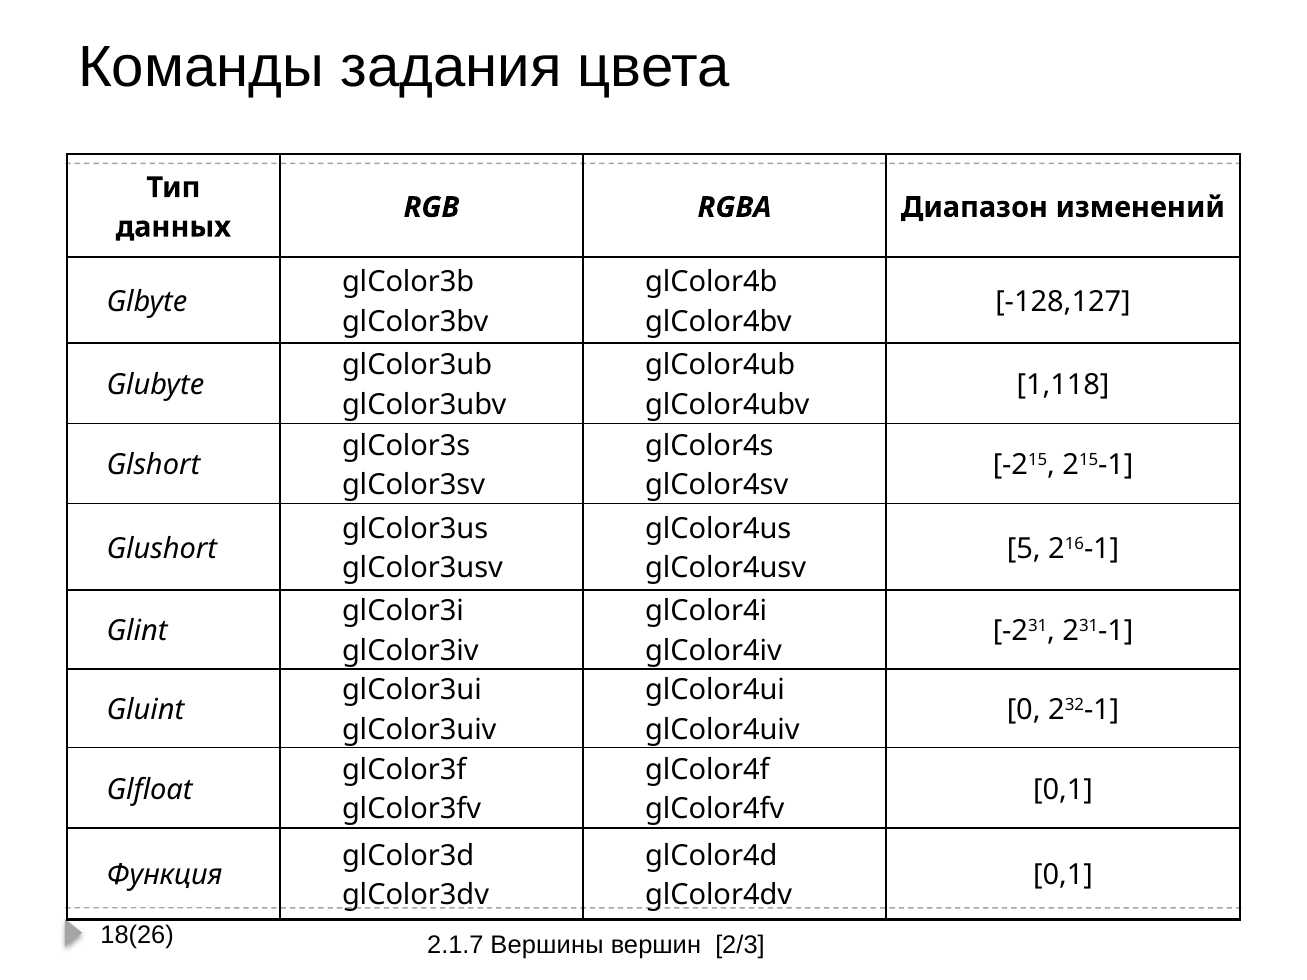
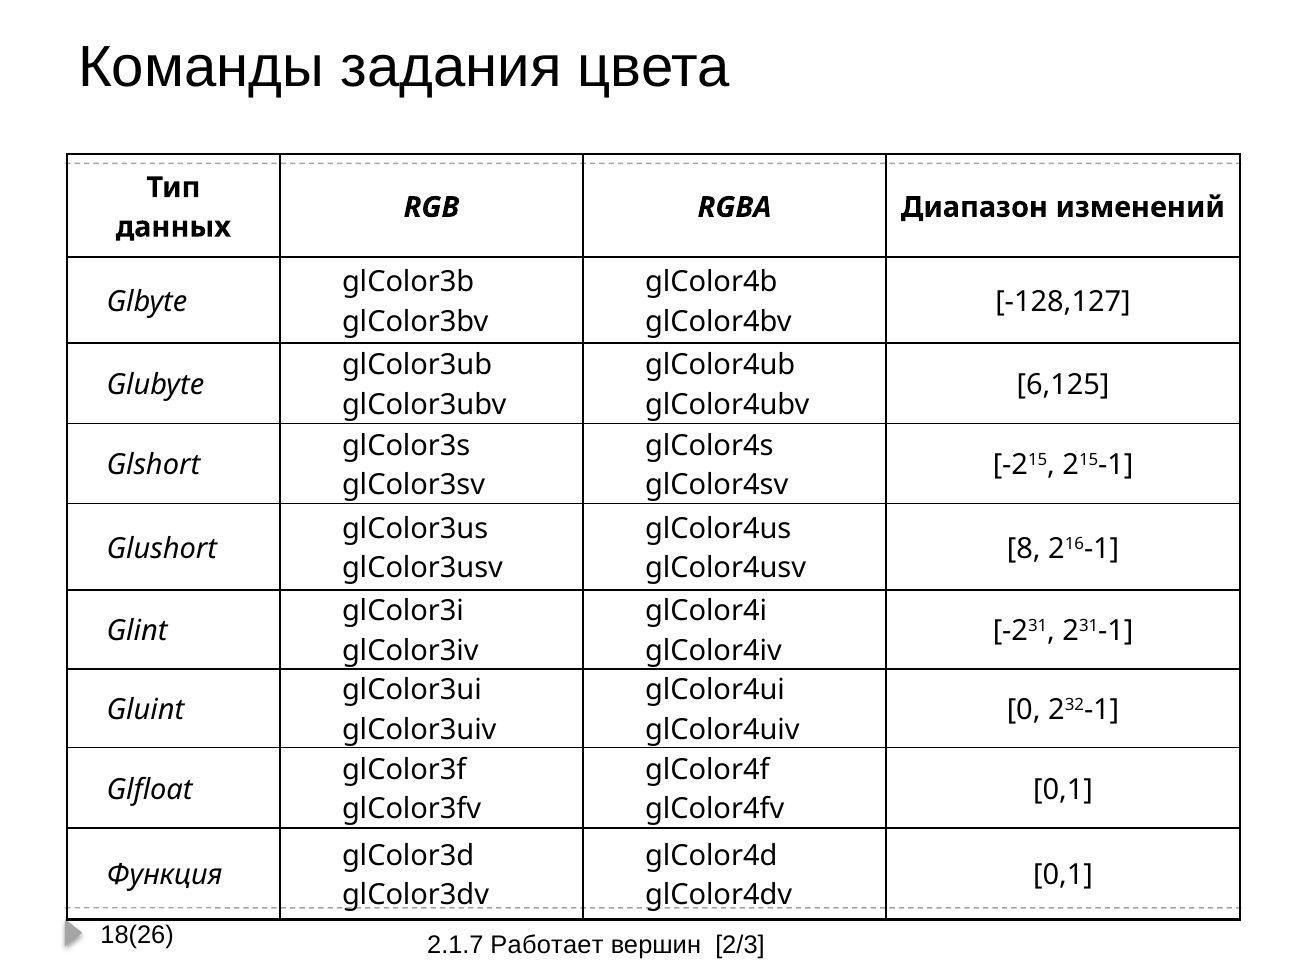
1,118: 1,118 -> 6,125 (1063, 385)
5: 5 -> 8 (1024, 549)
Вершины: Вершины -> Работает (547, 945)
